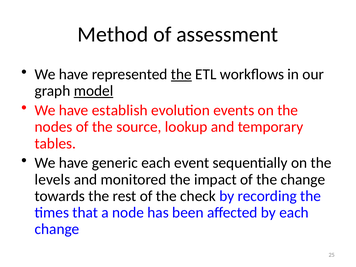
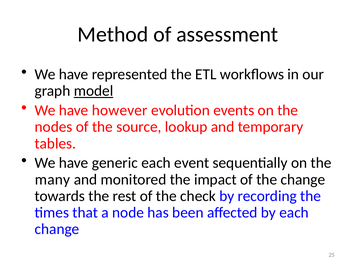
the underline: present -> none (181, 74)
establish: establish -> however (120, 110)
levels: levels -> many (52, 179)
